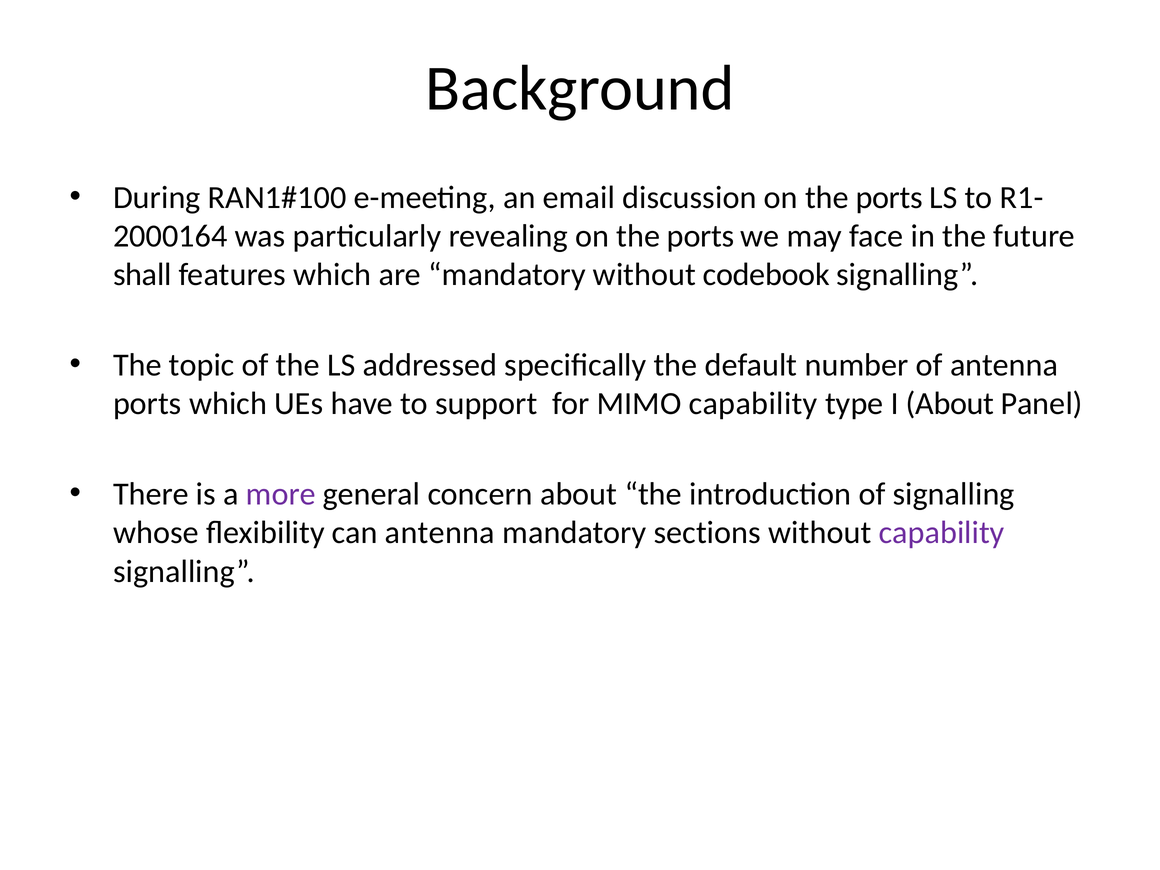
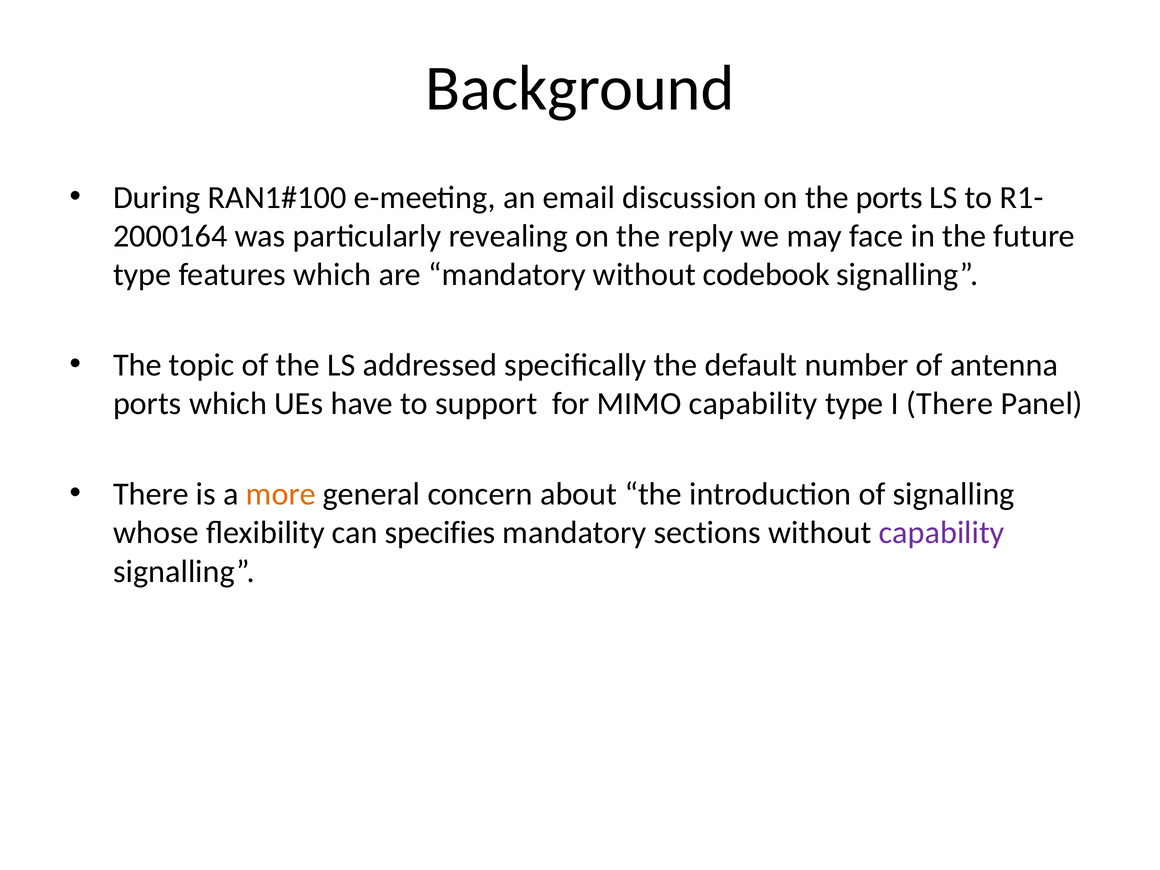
revealing on the ports: ports -> reply (700, 236)
shall: shall -> type (142, 275)
I About: About -> There (950, 404)
more colour: purple -> orange (281, 494)
can antenna: antenna -> specifies (440, 533)
